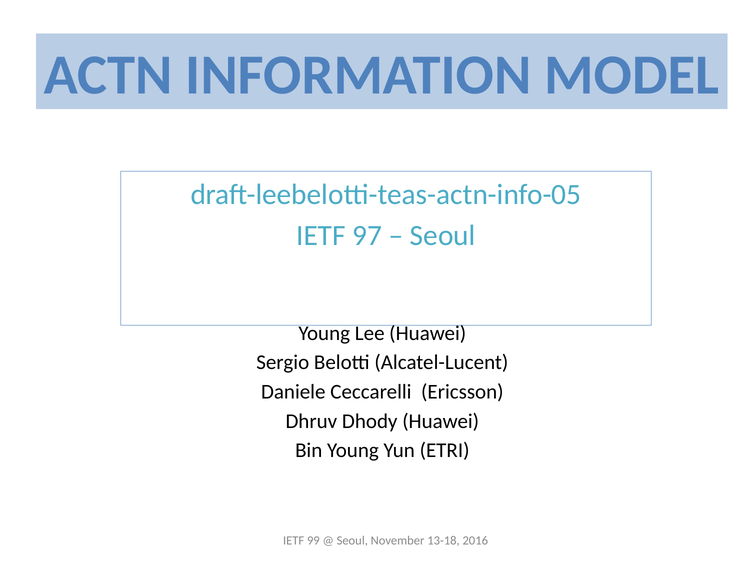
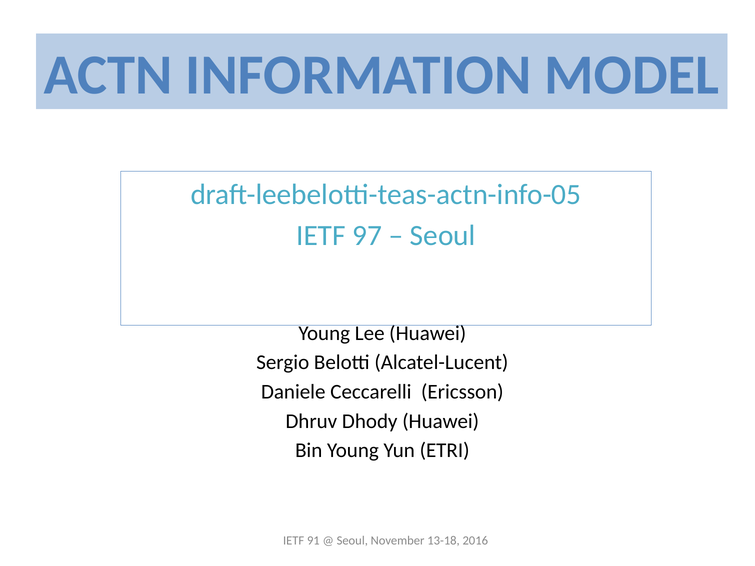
99: 99 -> 91 (313, 541)
